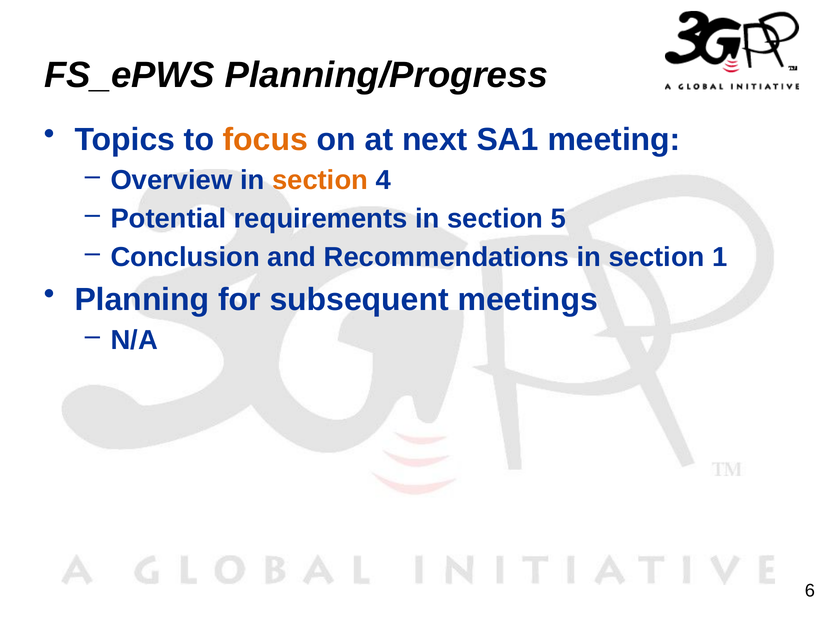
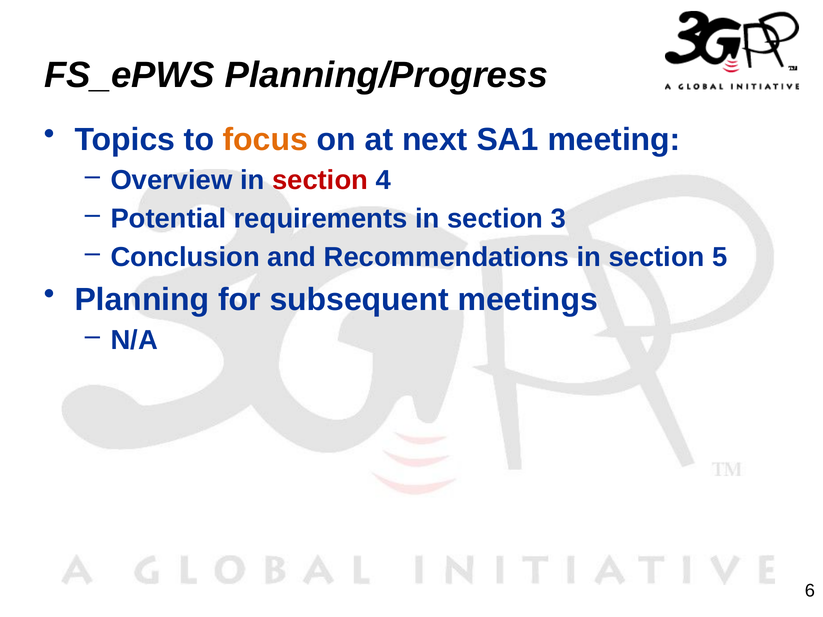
section colour: orange -> red (320, 180)
5: 5 -> 3 (558, 219)
1: 1 -> 5 (720, 257)
